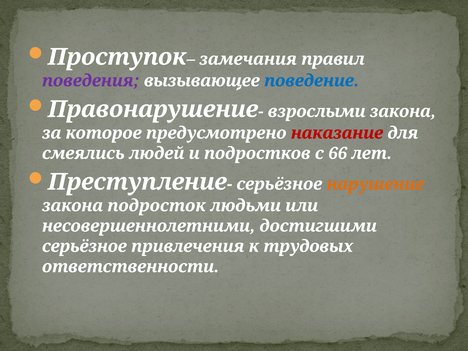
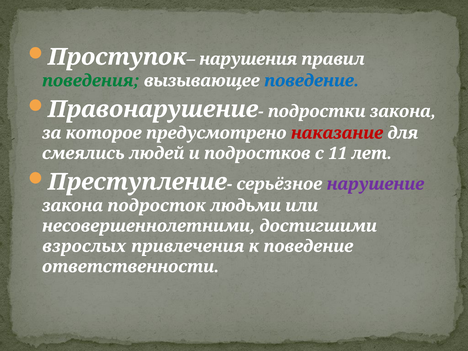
замечания: замечания -> нарушения (248, 59)
поведения colour: purple -> green (91, 81)
взрослыми: взрослыми -> подростки (317, 111)
66: 66 -> 11 (338, 153)
нарушение colour: orange -> purple (375, 184)
серьёзное: серьёзное -> взрослых (84, 246)
к трудовых: трудовых -> поведение (308, 246)
